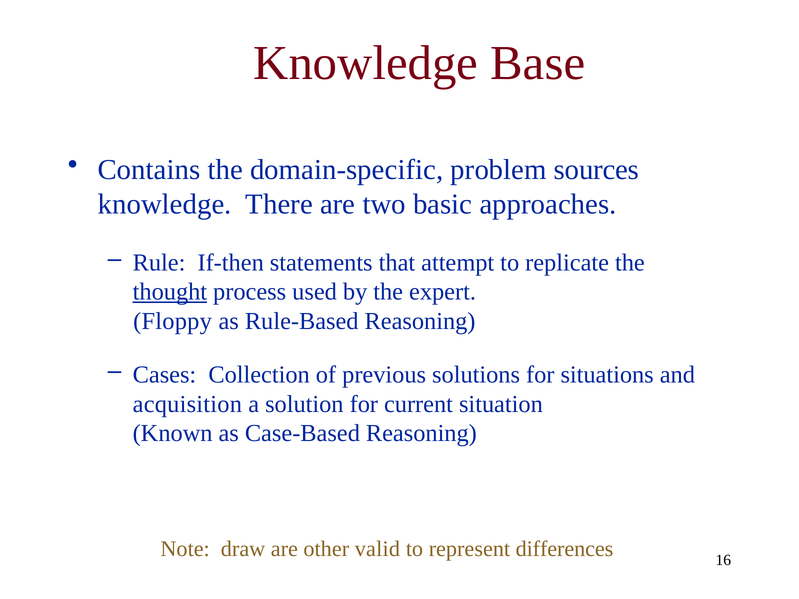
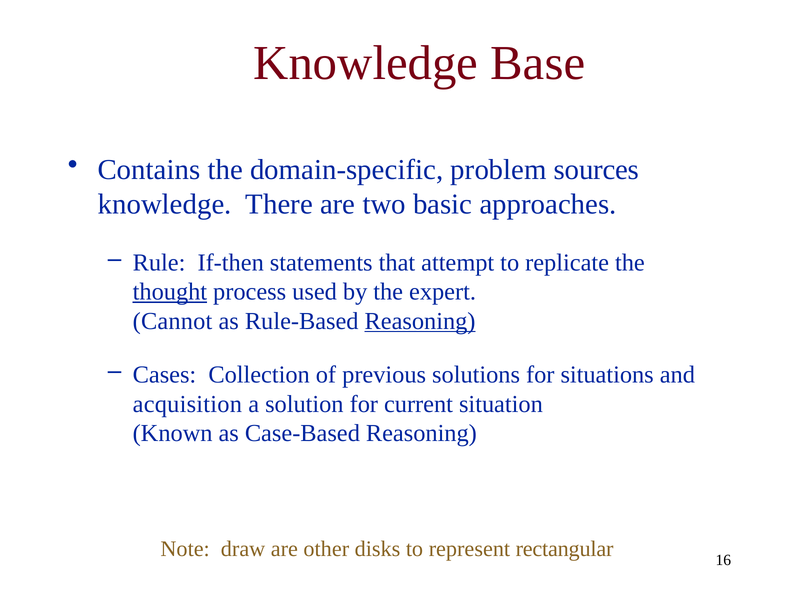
Floppy: Floppy -> Cannot (173, 321)
Reasoning underline: none -> present (420, 321)
valid: valid -> disks (377, 549)
differences: differences -> rectangular (565, 549)
